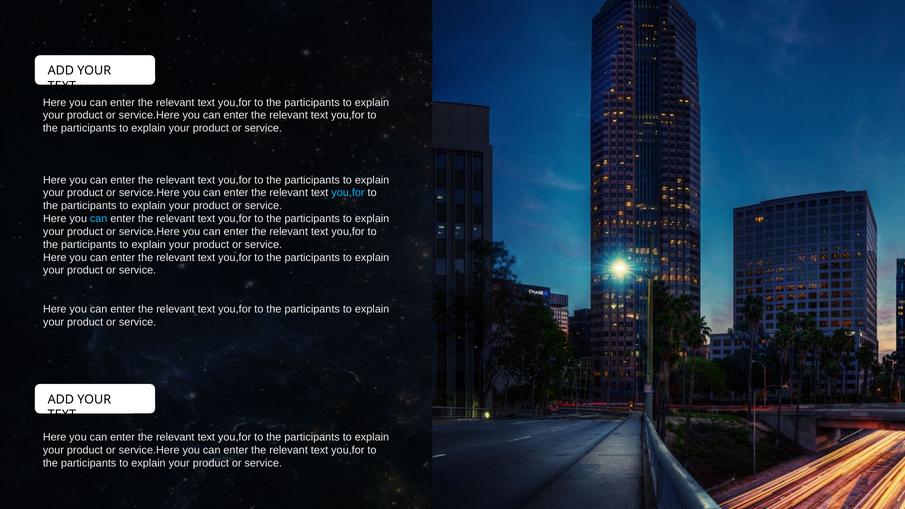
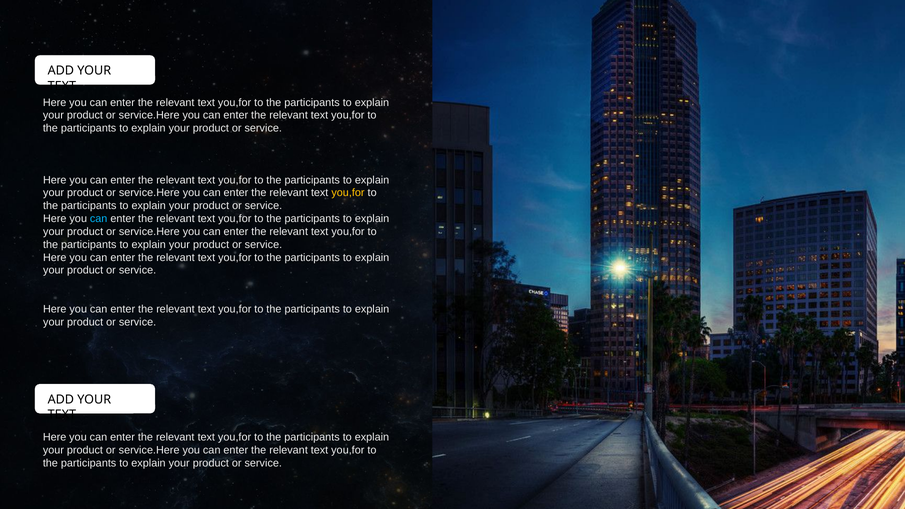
you,for colour: light blue -> yellow (348, 193)
